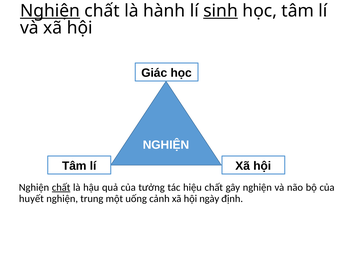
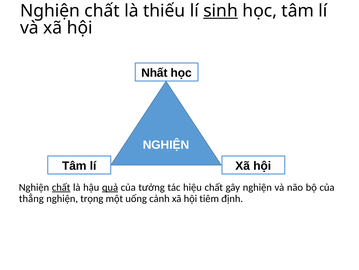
Nghiện underline: present -> none (50, 11)
hành: hành -> thiếu (164, 11)
Giác: Giác -> Nhất (154, 73)
quả underline: none -> present (110, 187)
huyết: huyết -> thẳng (31, 198)
trung: trung -> trọng (92, 198)
ngày: ngày -> tiêm (209, 198)
